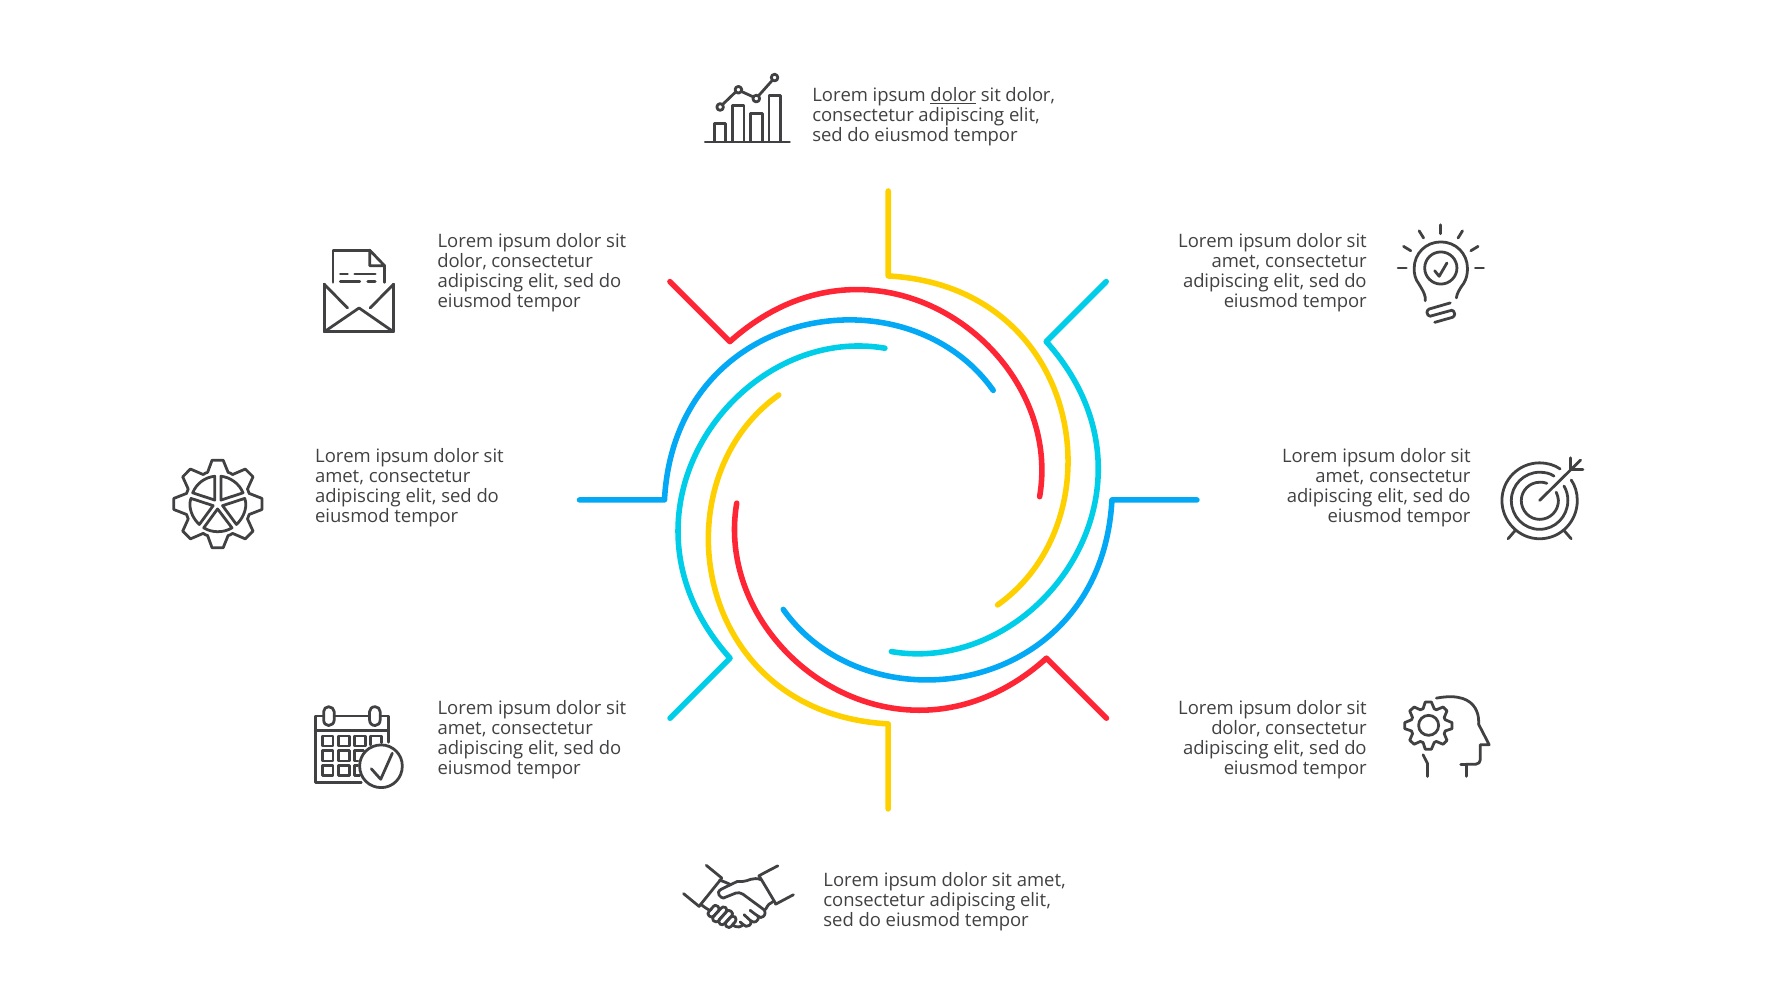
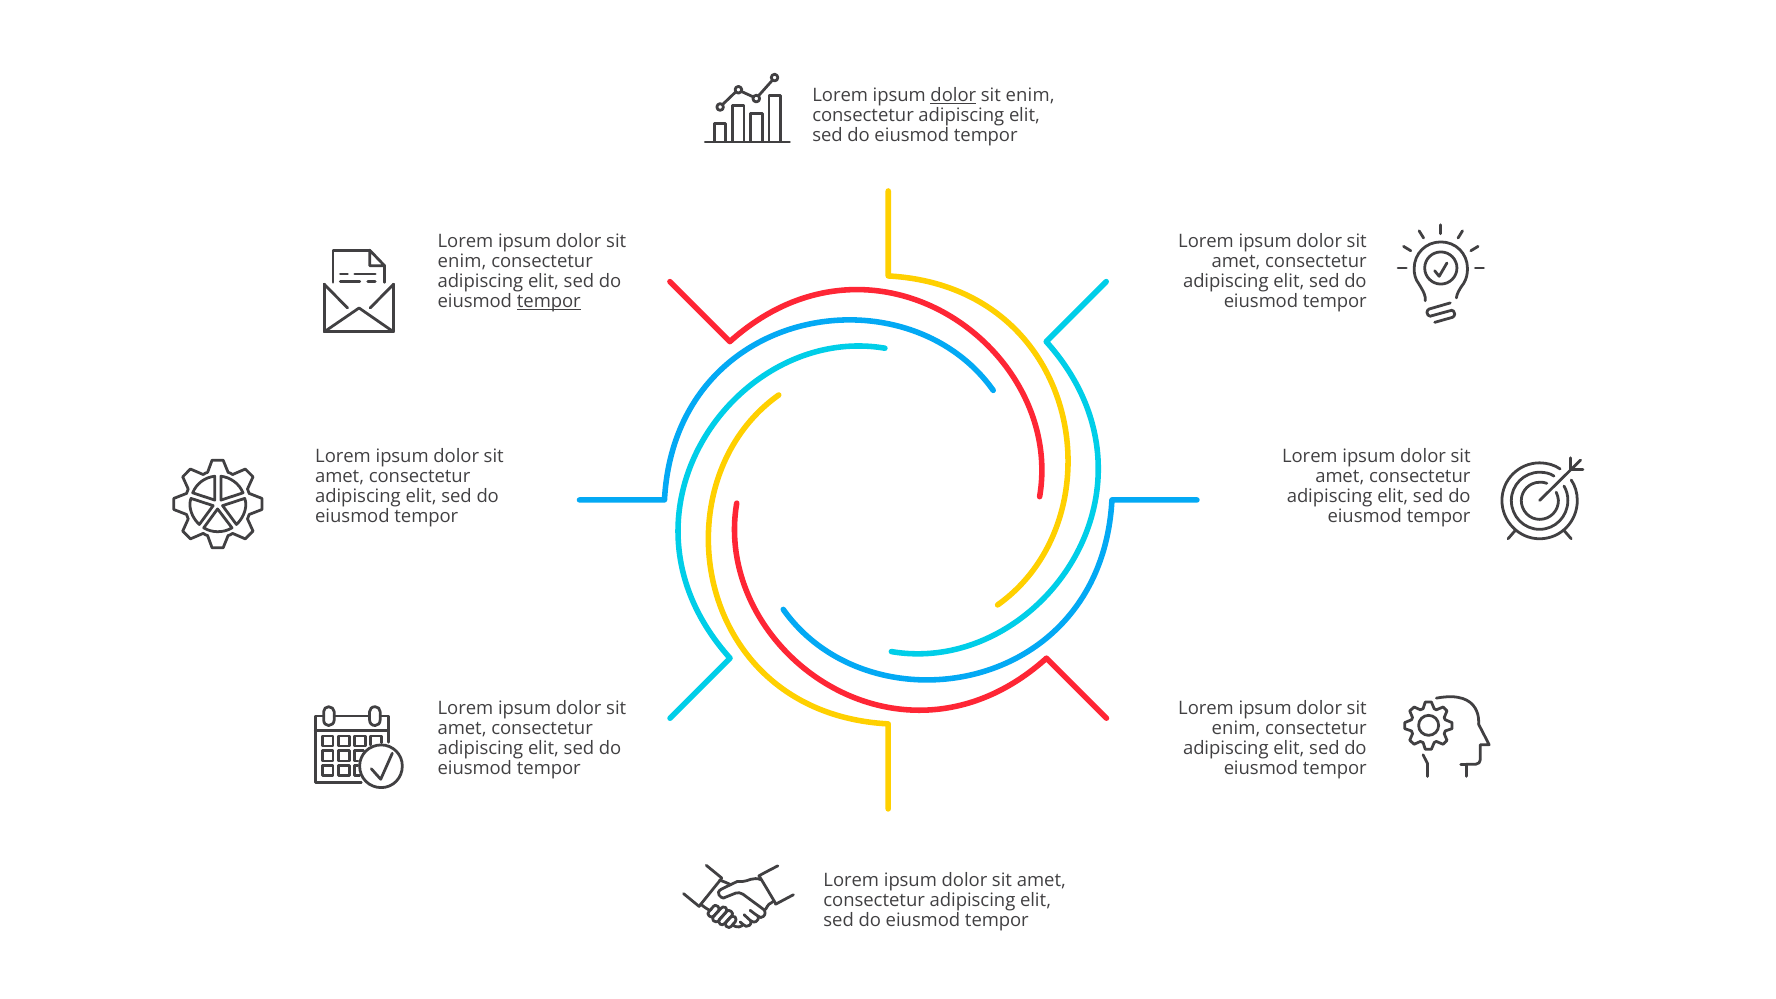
dolor: dolor -> enim (1030, 96)
dolor: dolor -> enim (462, 261)
tempor underline: none -> present (549, 302)
dolor: dolor -> enim (1236, 728)
